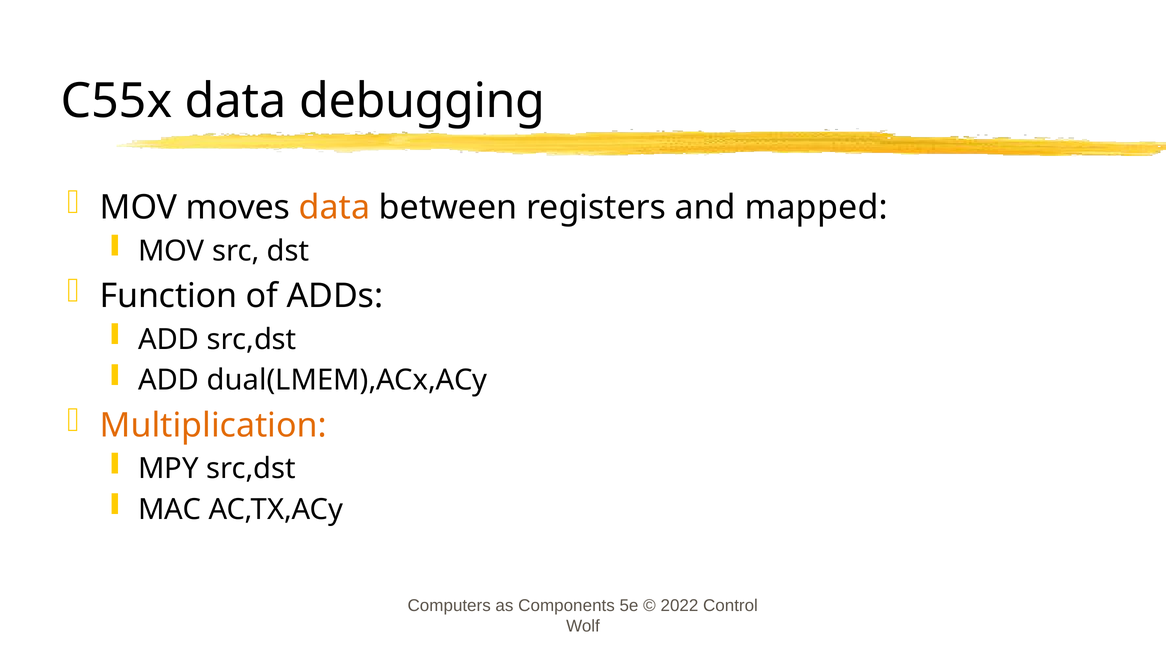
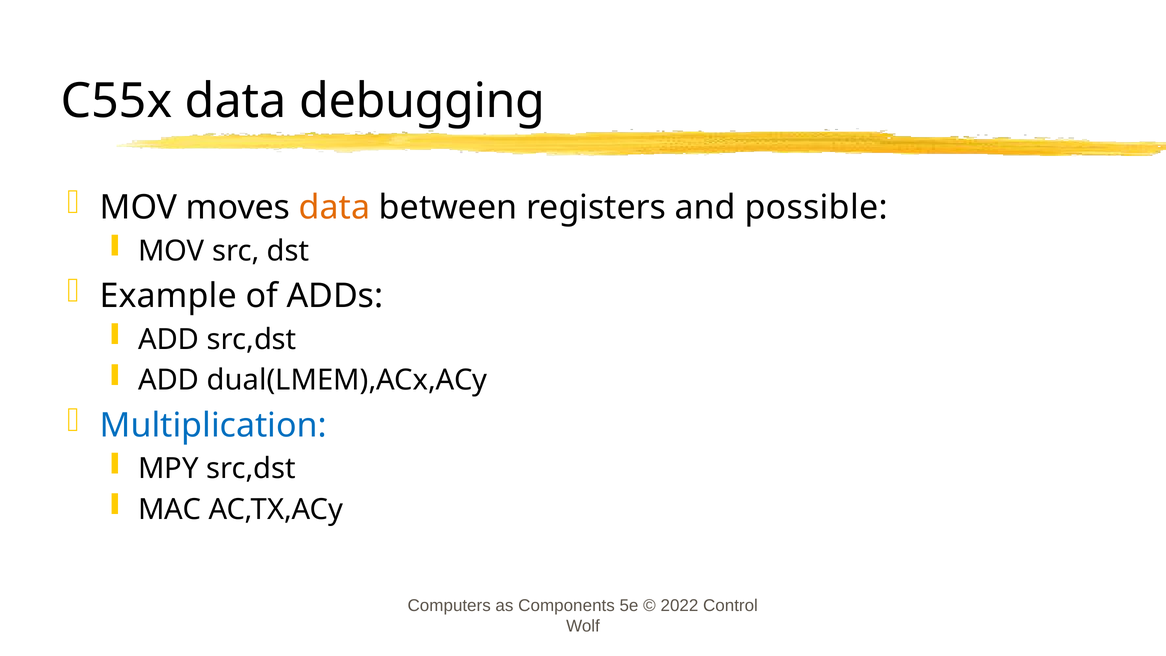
mapped: mapped -> possible (816, 208)
Function: Function -> Example (168, 296)
Multiplication colour: orange -> blue (213, 425)
